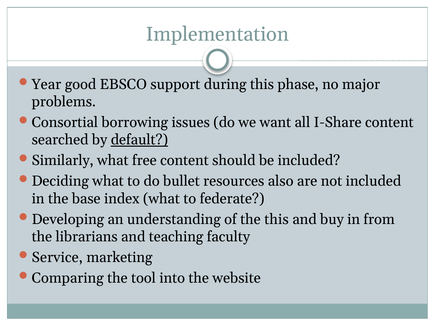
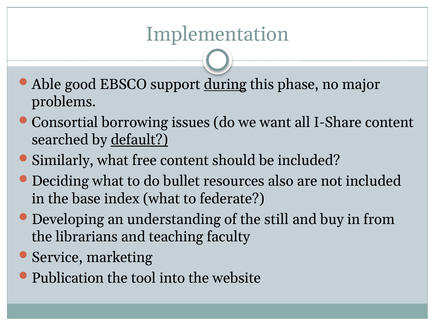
Year: Year -> Able (46, 85)
during underline: none -> present (225, 85)
the this: this -> still (277, 219)
Comparing: Comparing -> Publication (68, 278)
